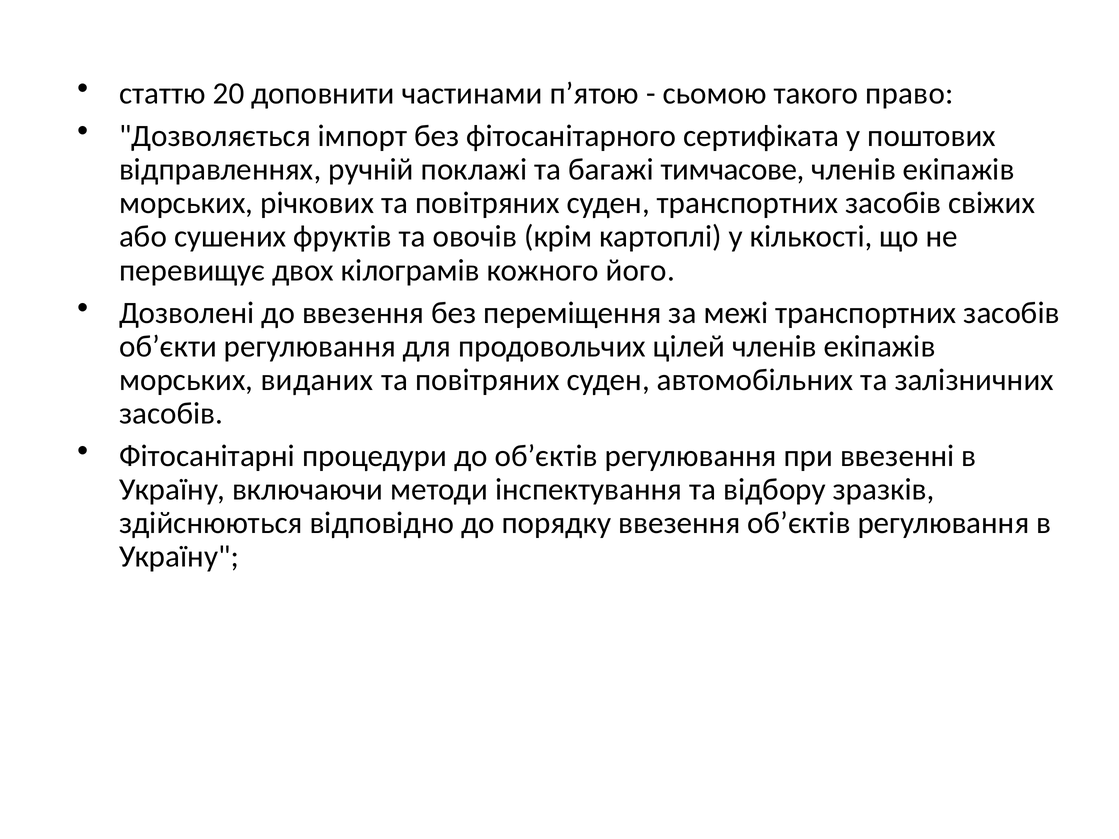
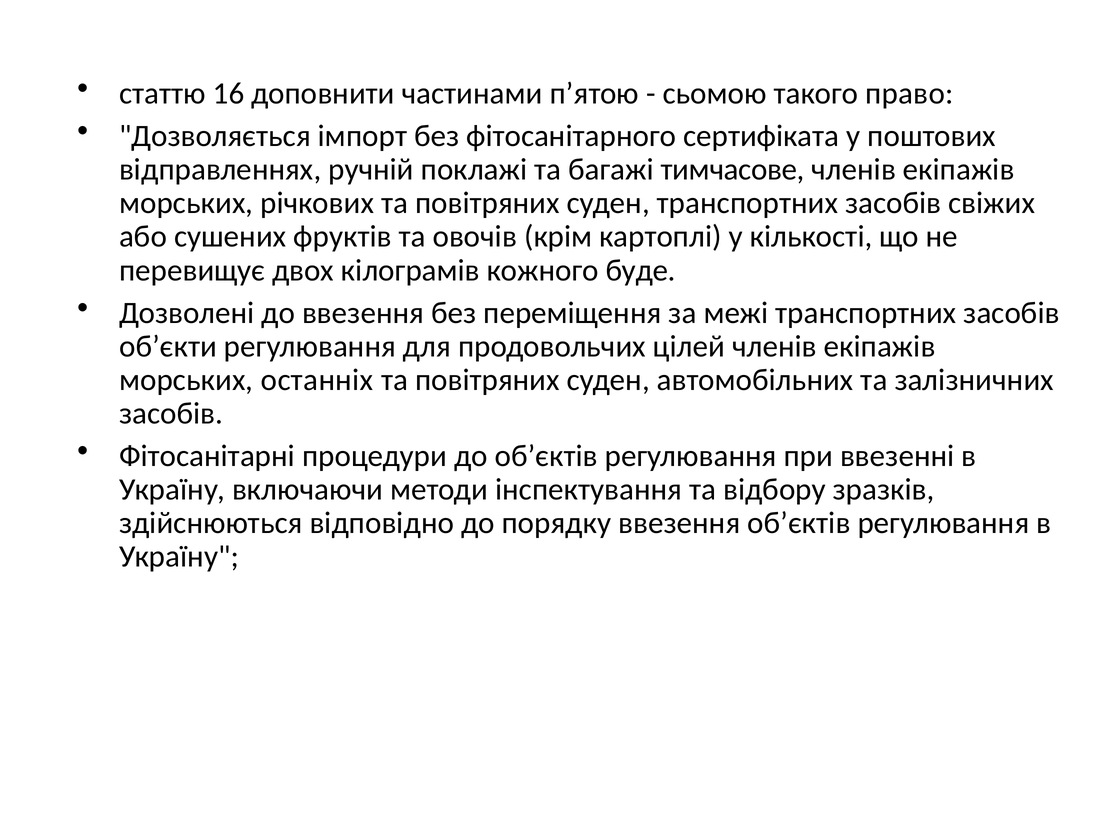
20: 20 -> 16 (229, 94)
його: його -> буде (641, 270)
виданих: виданих -> останніх (317, 380)
